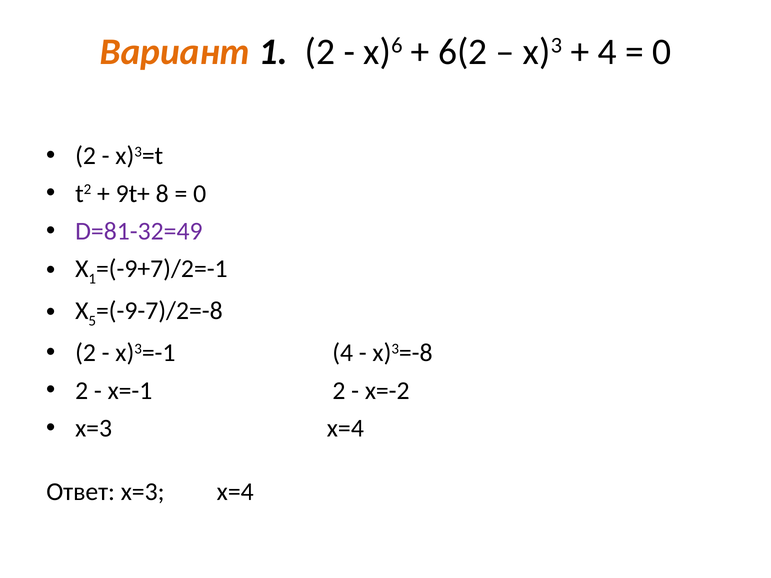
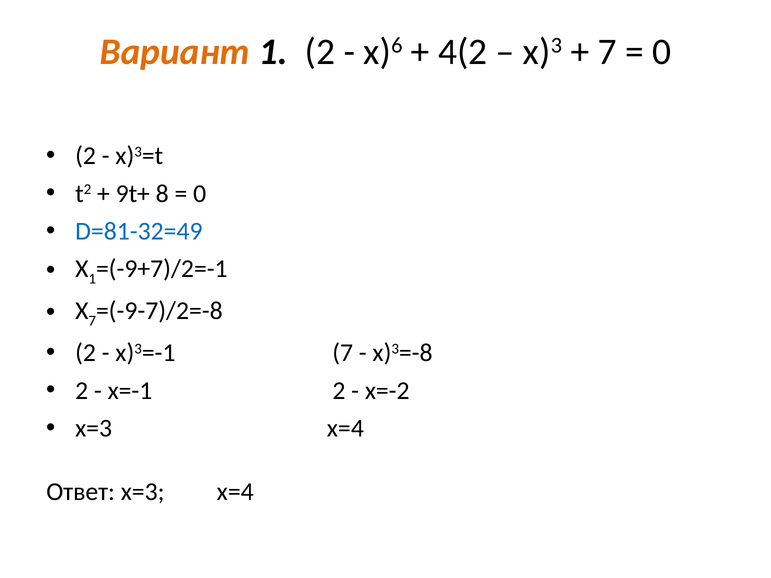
6(2: 6(2 -> 4(2 (463, 52)
4: 4 -> 7 (607, 52)
D=81-32=49 colour: purple -> blue (139, 231)
5: 5 -> 7 (92, 321)
х)3=-1 4: 4 -> 7 (343, 353)
